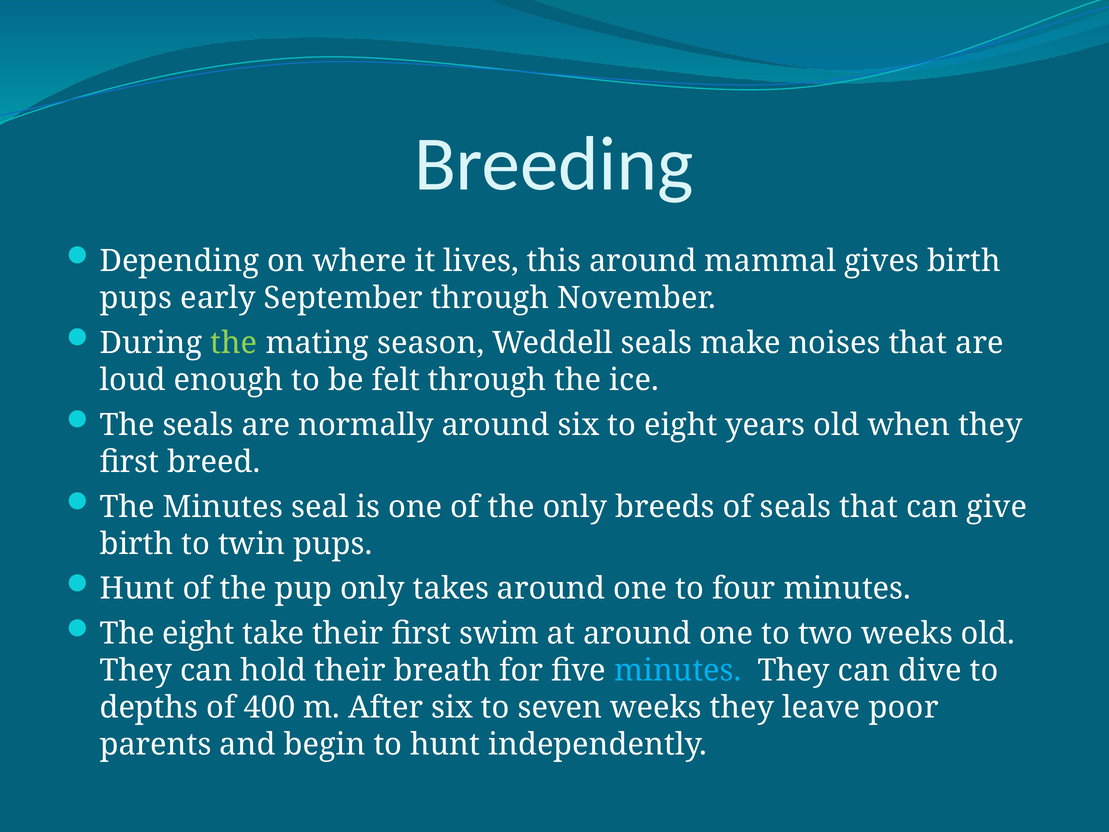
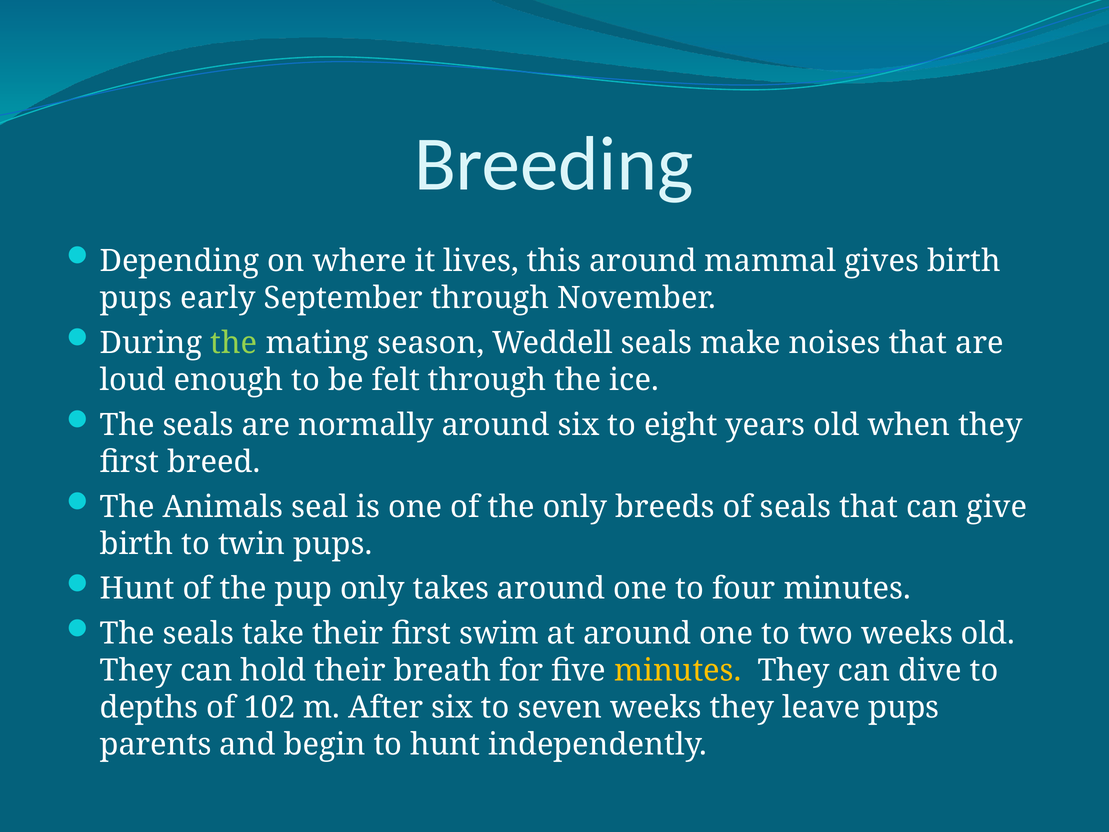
The Minutes: Minutes -> Animals (223, 507)
eight: eight -> seals (198, 634)
minutes colour: light blue -> yellow (678, 671)
400: 400 -> 102 (269, 708)
leave poor: poor -> pups (904, 708)
